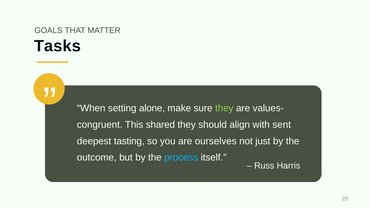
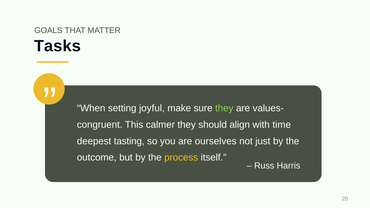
alone: alone -> joyful (152, 108)
shared: shared -> calmer (160, 125)
sent: sent -> time (282, 125)
process colour: light blue -> yellow (181, 158)
